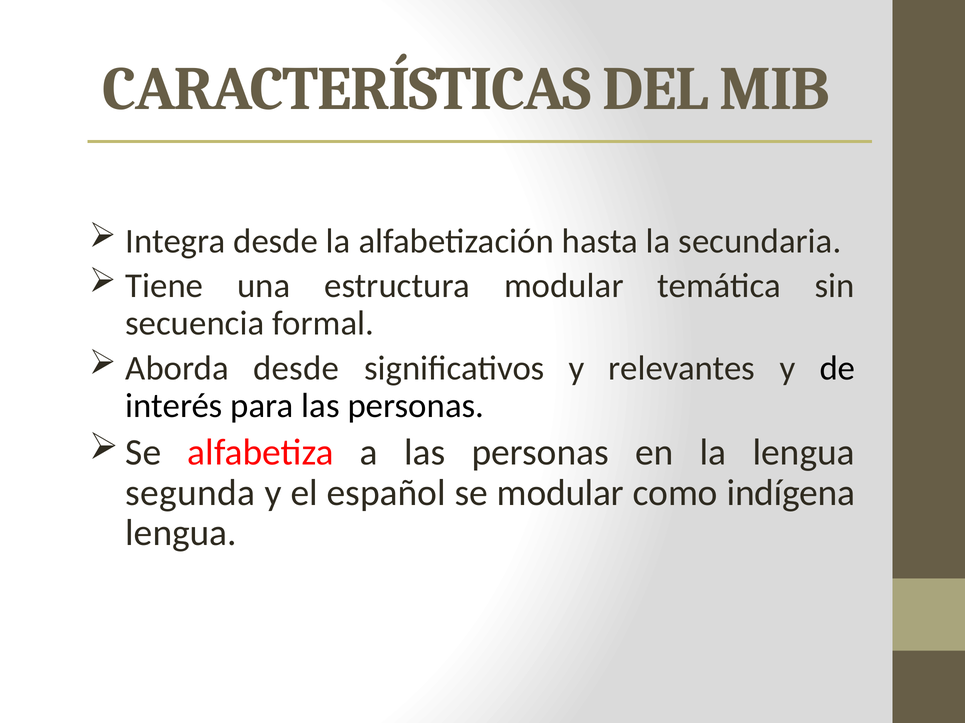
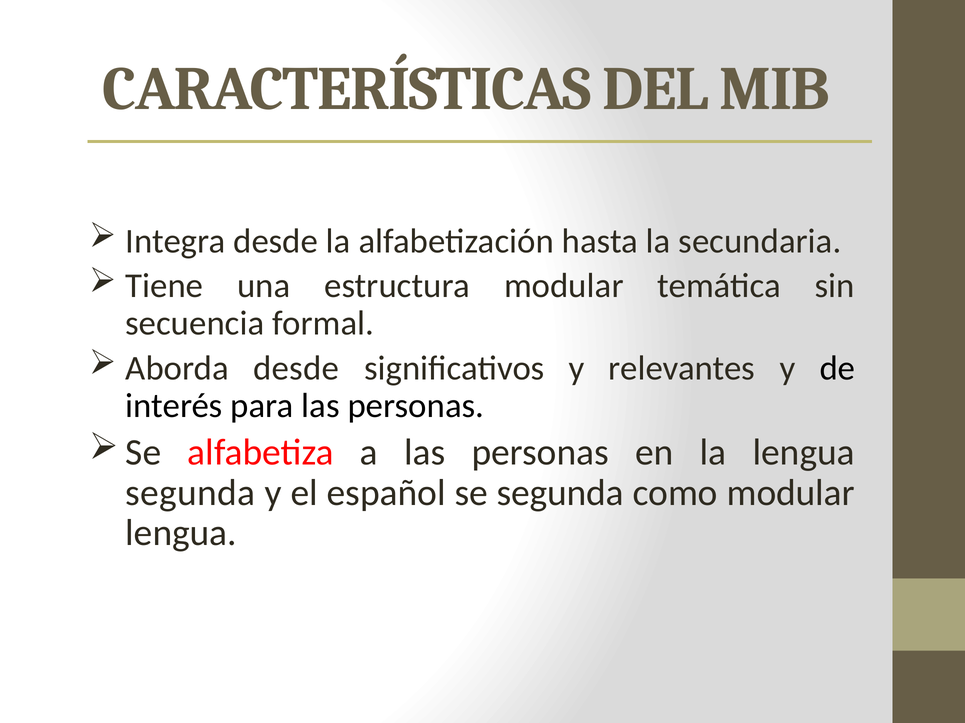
se modular: modular -> segunda (560, 493)
como indígena: indígena -> modular (791, 493)
